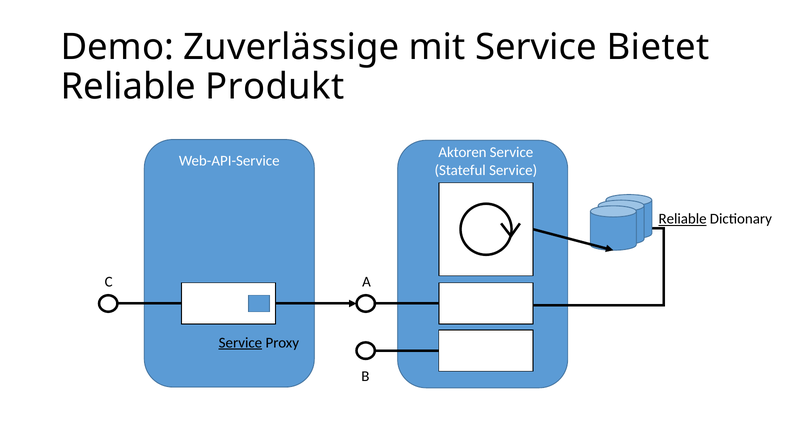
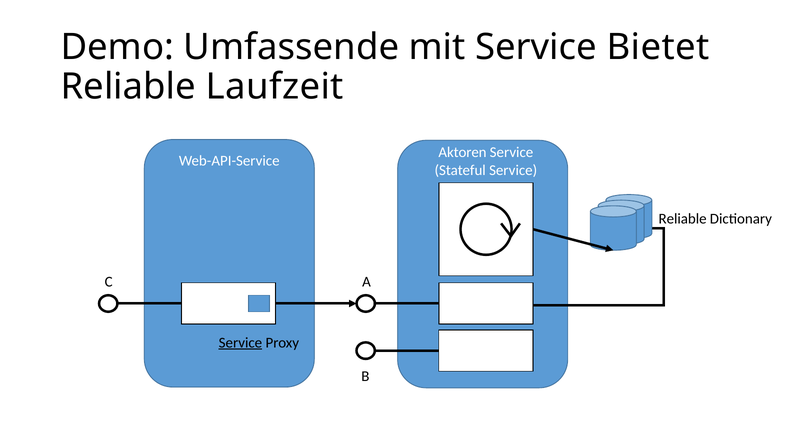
Zuverlässige: Zuverlässige -> Umfassende (291, 47)
Produkt: Produkt -> Laufzeit (275, 87)
Reliable underline: present -> none (683, 219)
